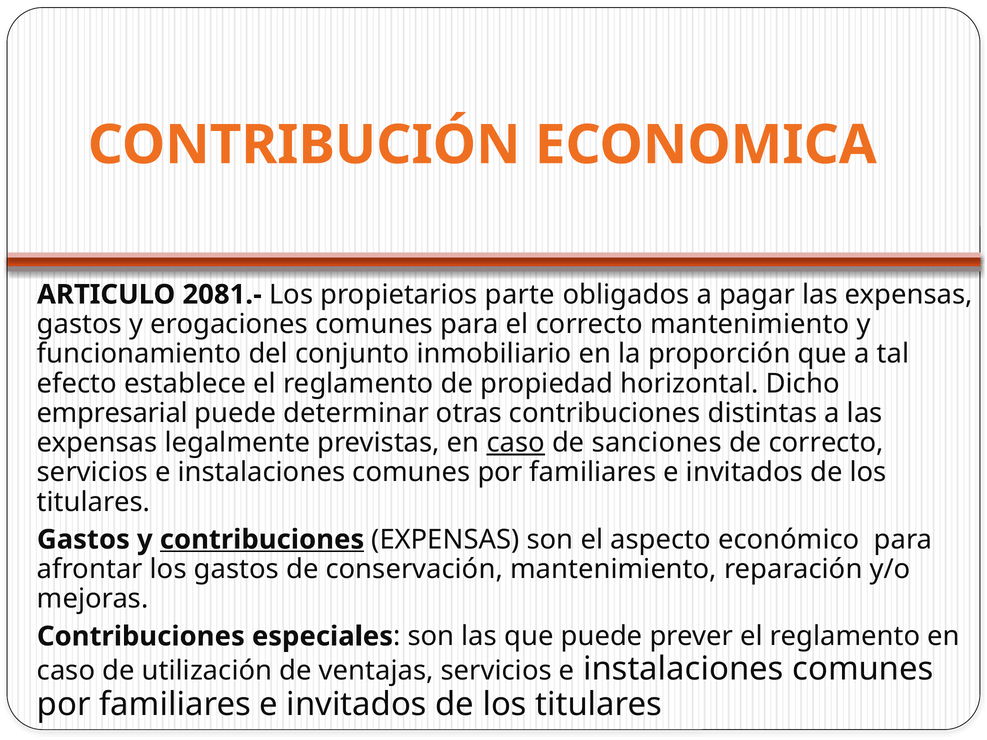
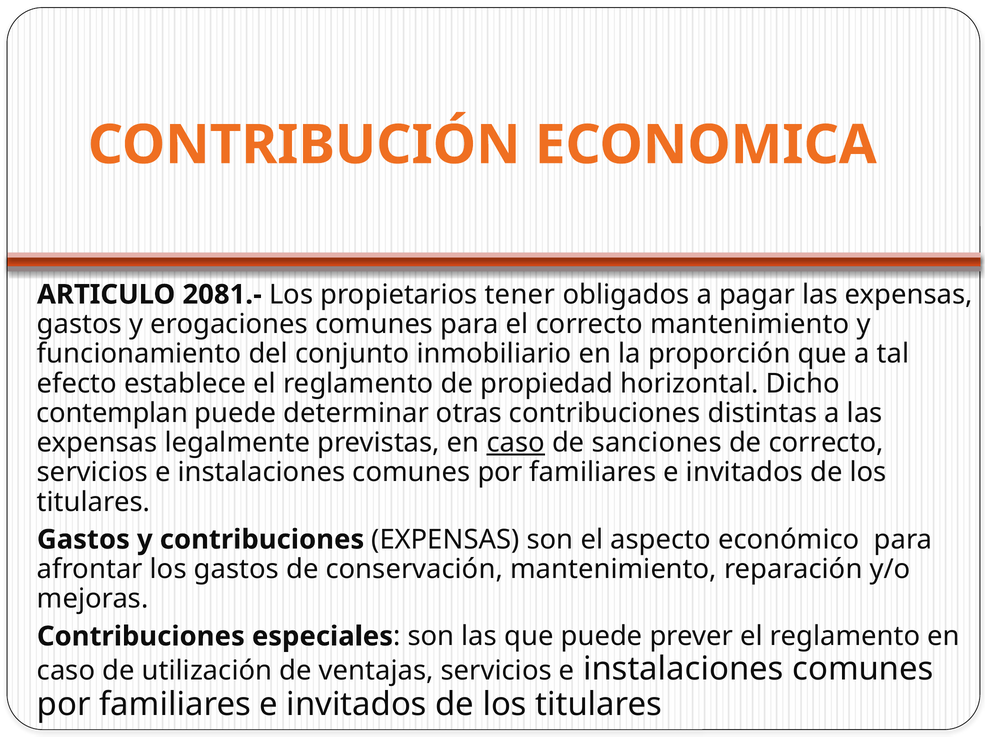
parte: parte -> tener (520, 295)
empresarial: empresarial -> contemplan (112, 413)
contribuciones underline: present -> none (262, 540)
